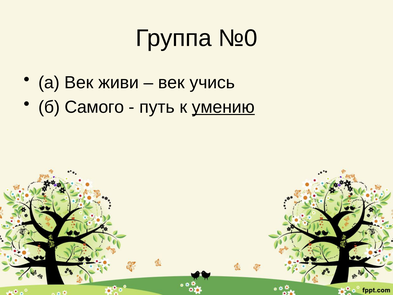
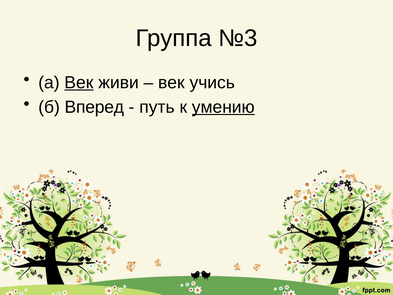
№0: №0 -> №3 (238, 38)
Век underline: none -> present (79, 82)
Самого: Самого -> Вперед (94, 107)
